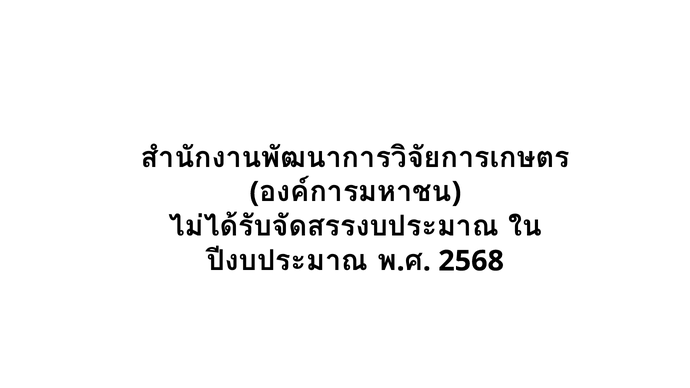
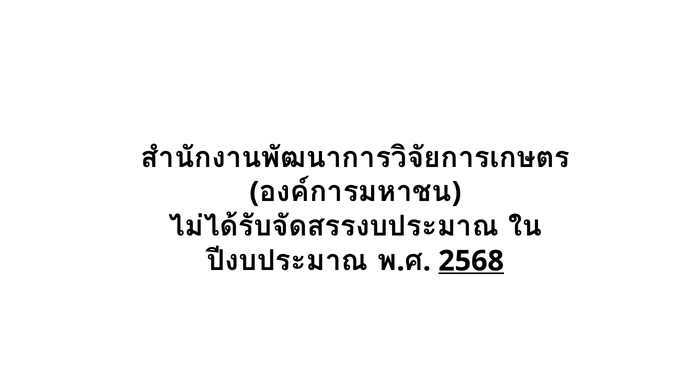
2568 underline: none -> present (471, 261)
